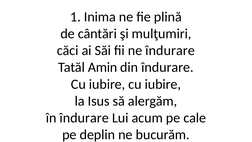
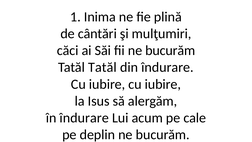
fii ne îndurare: îndurare -> bucurăm (170, 50)
Tatăl Amin: Amin -> Tatăl (102, 67)
